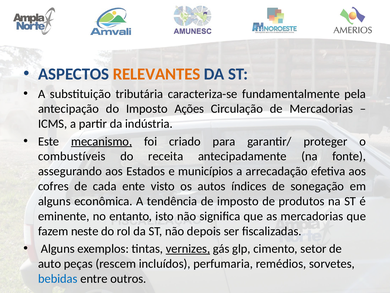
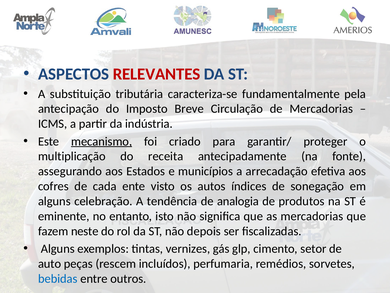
RELEVANTES colour: orange -> red (157, 74)
Ações: Ações -> Breve (189, 109)
combustíveis: combustíveis -> multiplicação (72, 156)
econômica: econômica -> celebração (103, 201)
de imposto: imposto -> analogia (238, 201)
vernizes underline: present -> none (188, 248)
